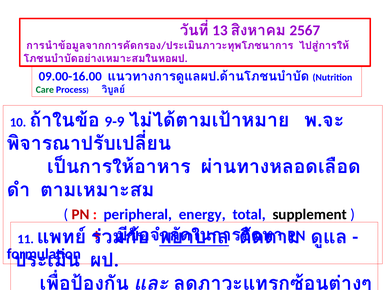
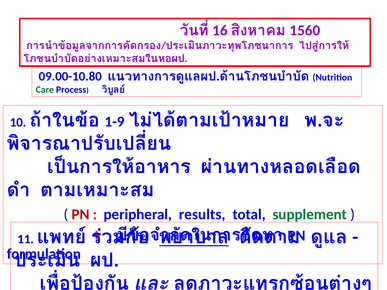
13: 13 -> 16 (220, 31)
2567: 2567 -> 1560 (305, 31)
09.00-16.00: 09.00-16.00 -> 09.00-10.80 (70, 76)
9-9: 9-9 -> 1-9 (115, 122)
energy: energy -> results (202, 215)
supplement colour: black -> green (310, 215)
